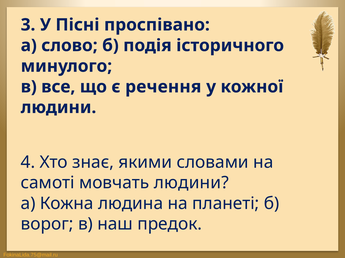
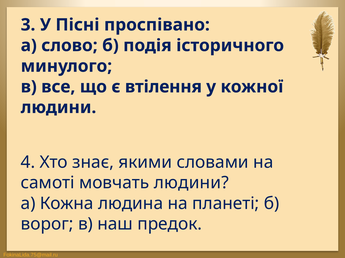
речення: речення -> втілення (163, 87)
